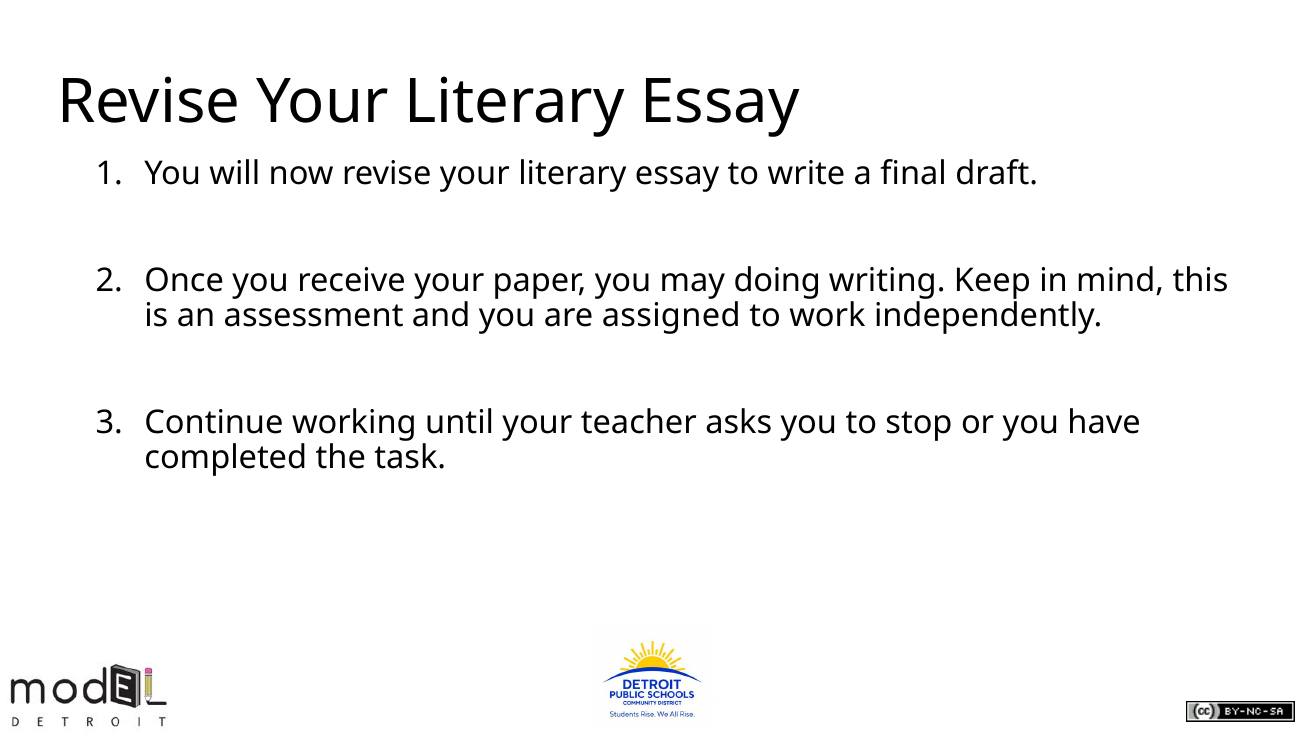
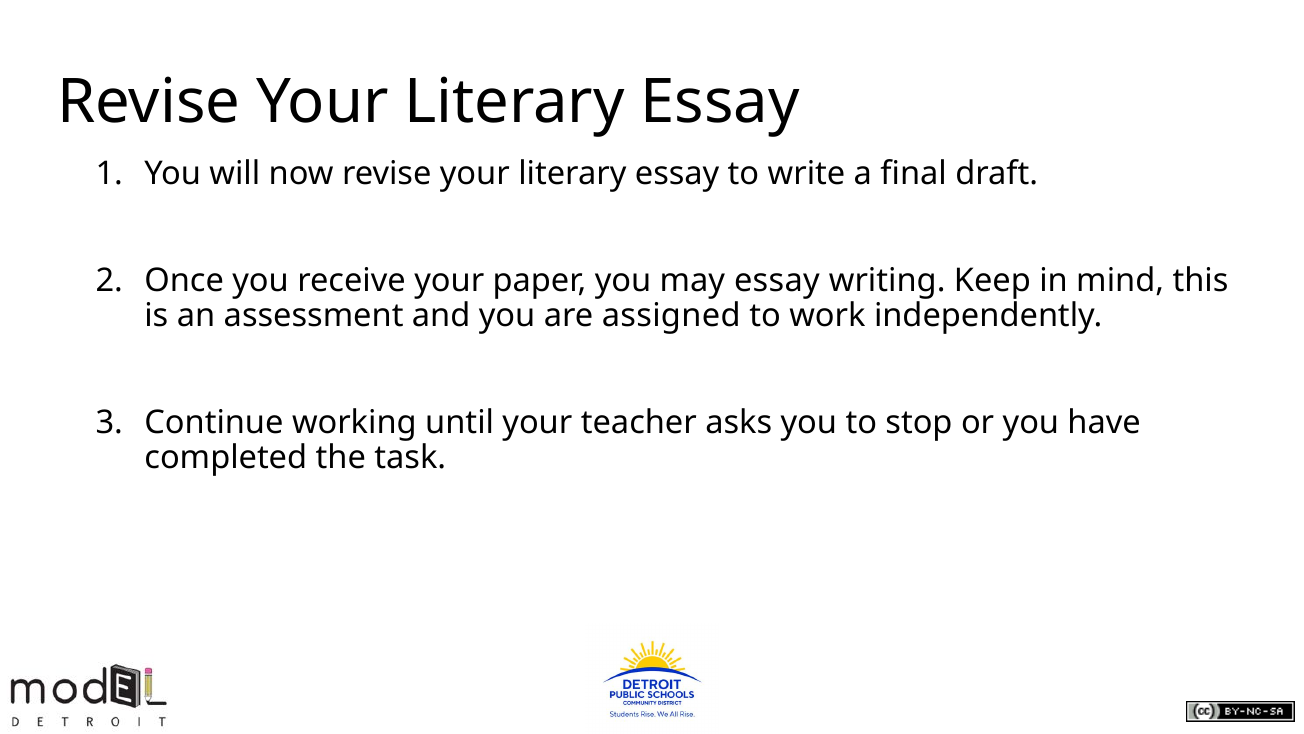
may doing: doing -> essay (777, 280)
